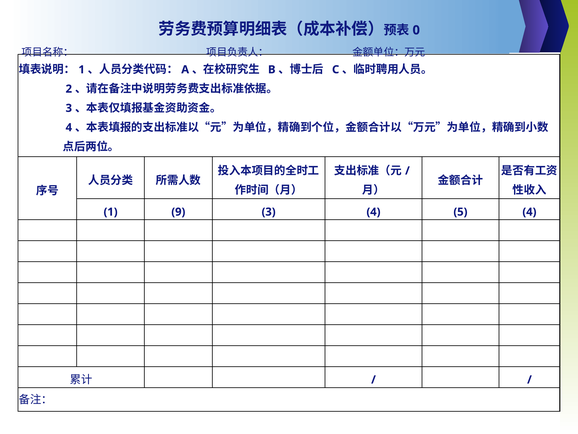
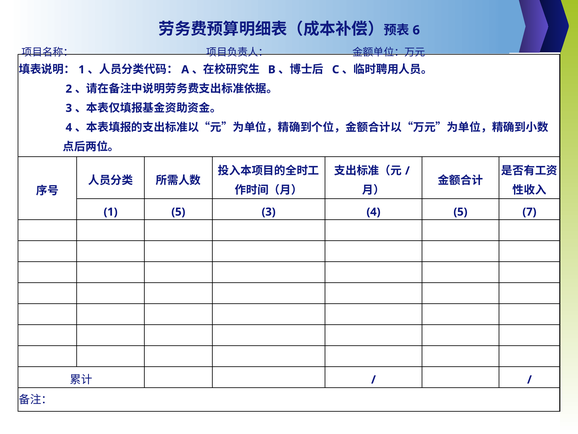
0: 0 -> 6 (416, 30)
1 9: 9 -> 5 (178, 212)
5 4: 4 -> 7 (529, 212)
